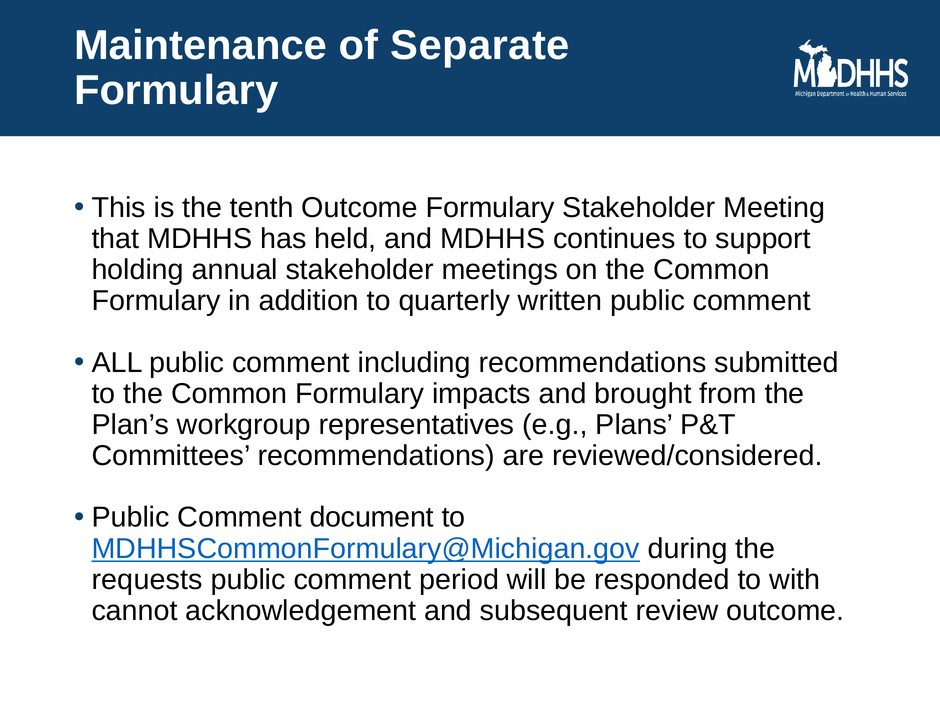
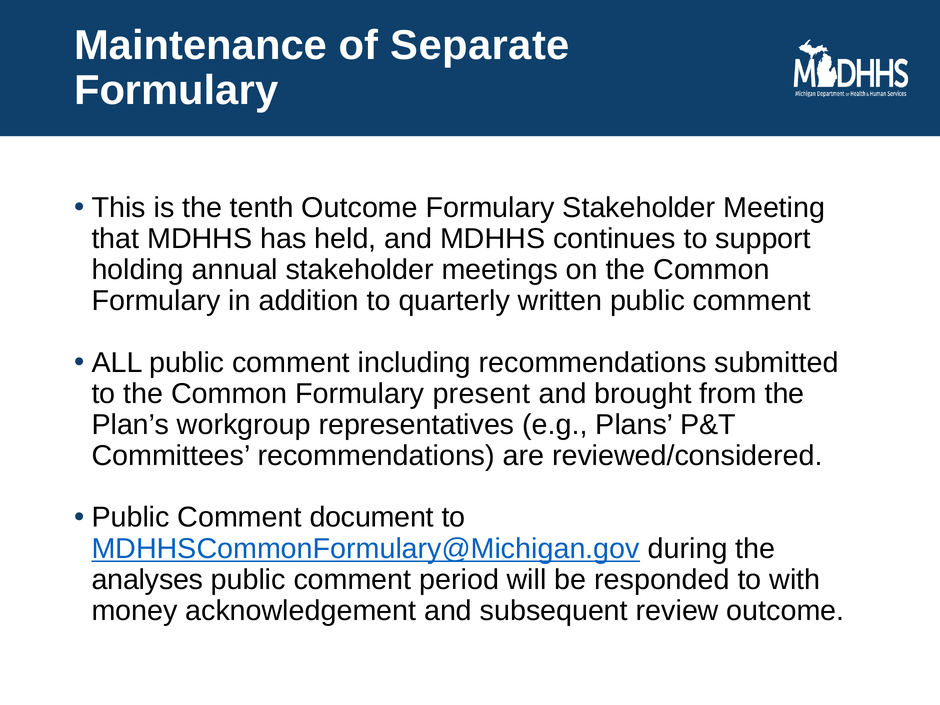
impacts: impacts -> present (481, 394)
requests: requests -> analyses (147, 580)
cannot: cannot -> money (135, 611)
